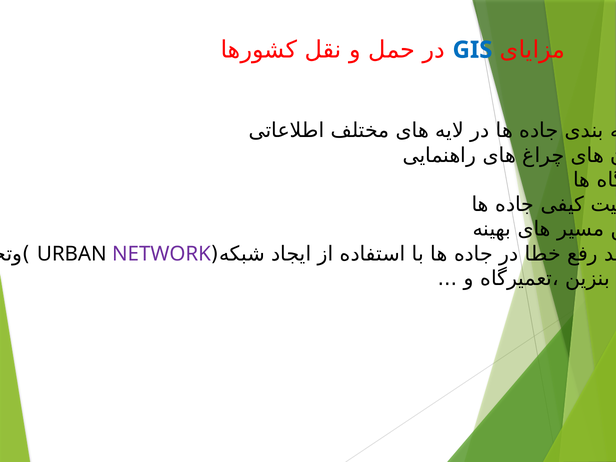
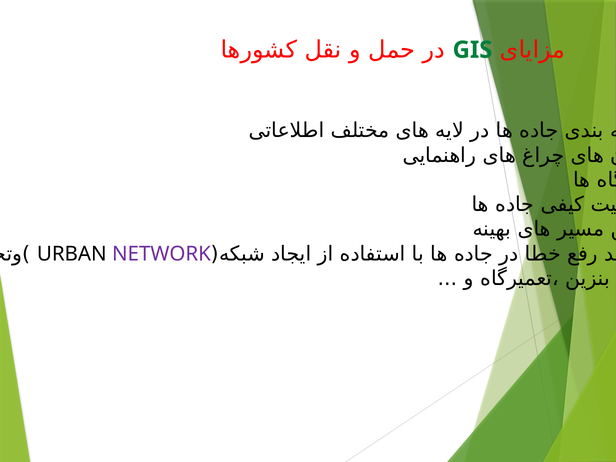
GIS colour: blue -> green (472, 50)
